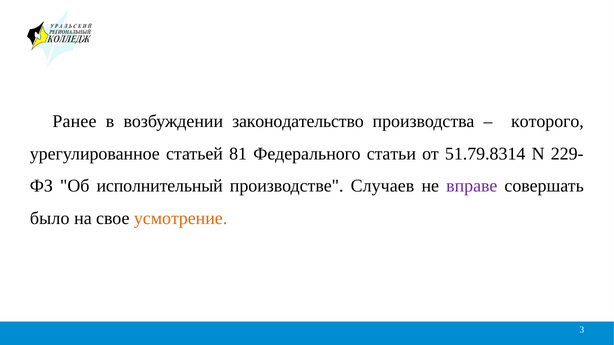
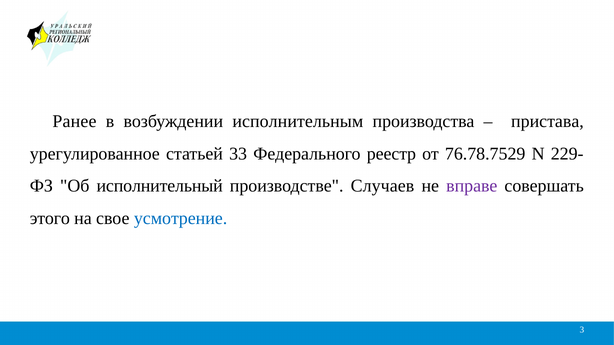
законодательство: законодательство -> исполнительным (298, 122)
которого: которого -> пристава (547, 122)
81: 81 -> 33 (238, 154)
статьи: статьи -> реестр (391, 154)
51.79.8314: 51.79.8314 -> 76.78.7529 (485, 154)
было: было -> этого (50, 218)
усмотрение colour: orange -> blue (181, 218)
